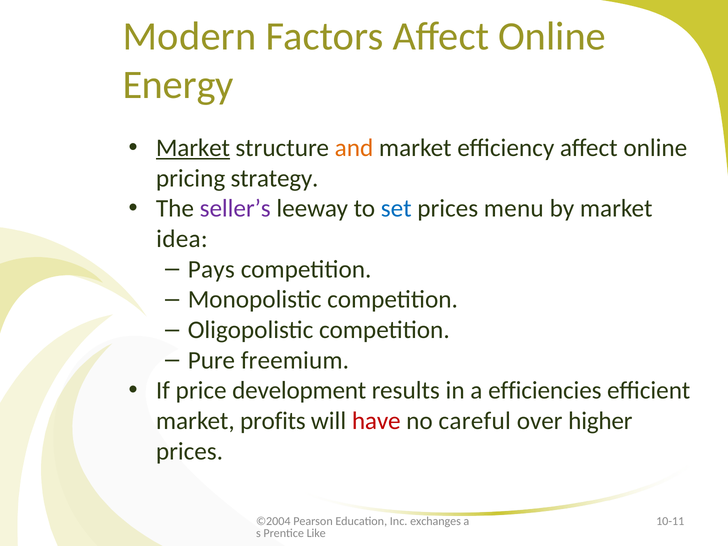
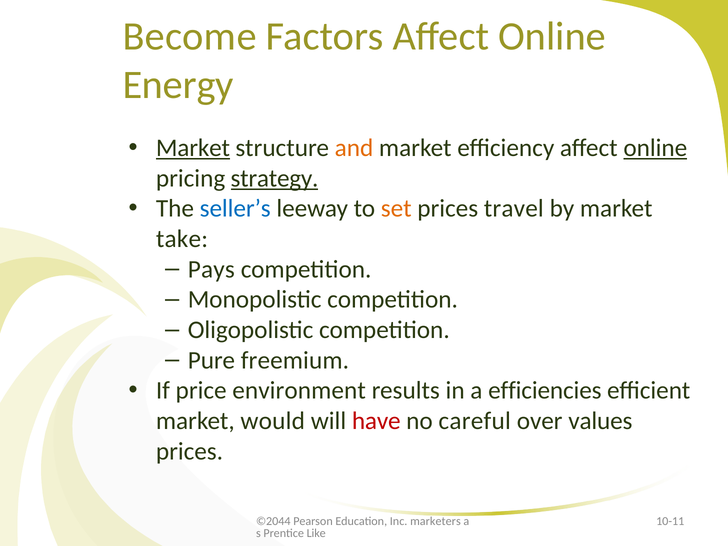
Modern: Modern -> Become (190, 36)
online underline: none -> present (655, 148)
strategy underline: none -> present (275, 178)
seller’s colour: purple -> blue (235, 209)
set colour: blue -> orange (396, 209)
menu: menu -> travel (514, 209)
idea: idea -> take (182, 239)
development: development -> environment (299, 391)
profits: profits -> would (273, 421)
higher: higher -> values (600, 421)
©2004: ©2004 -> ©2044 (273, 521)
exchanges: exchanges -> marketers (435, 521)
